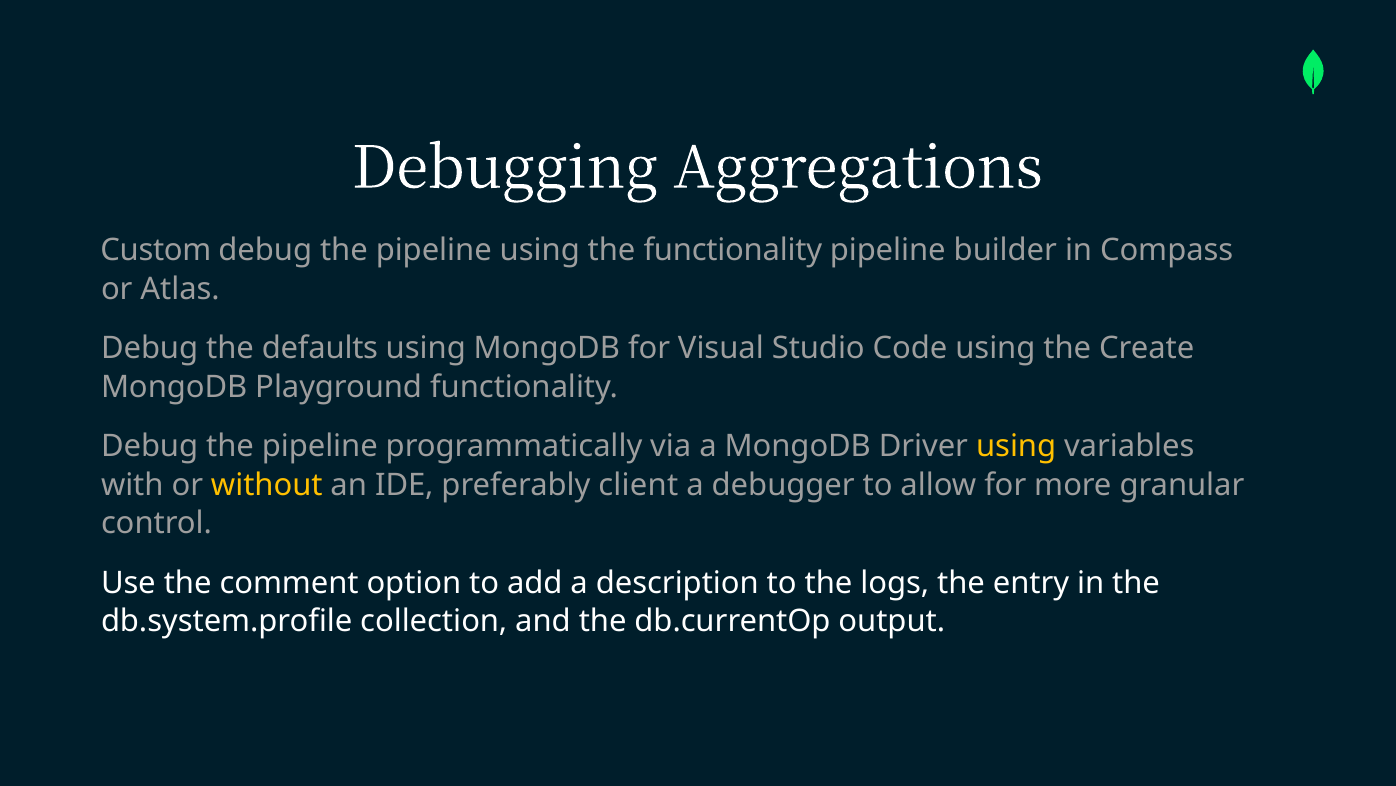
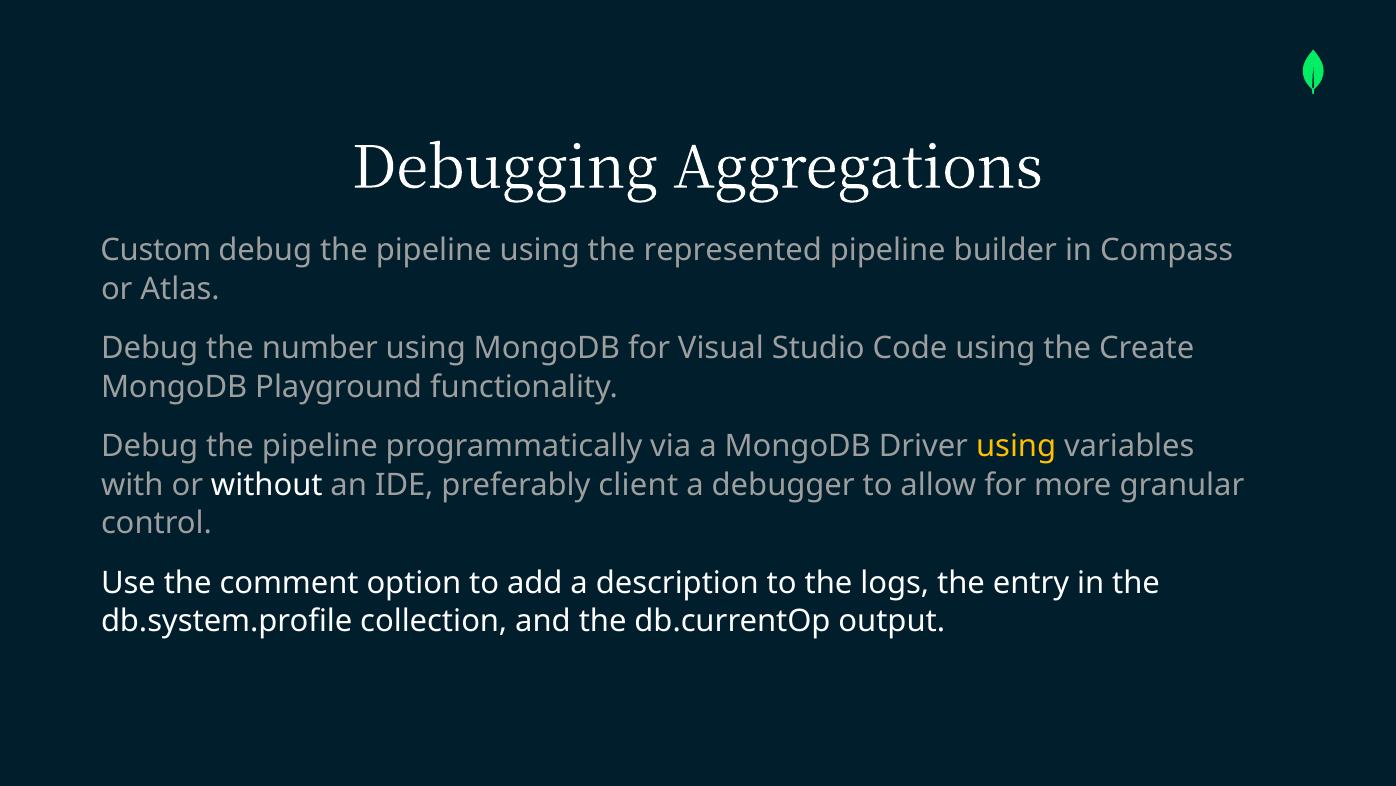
the functionality: functionality -> represented (733, 250)
defaults: defaults -> number (320, 348)
without colour: yellow -> white (267, 484)
